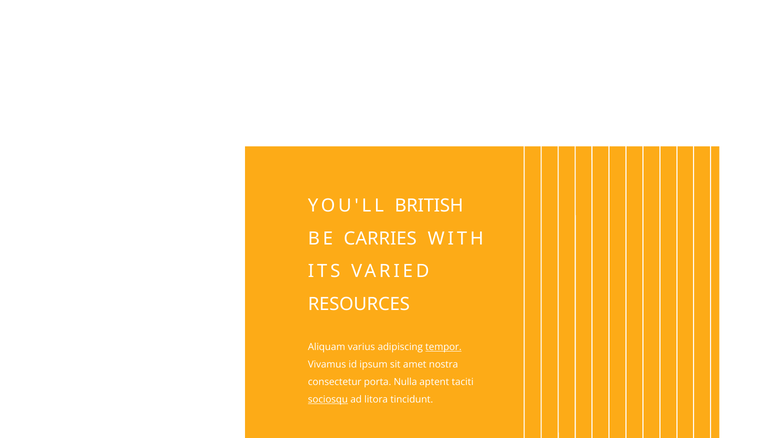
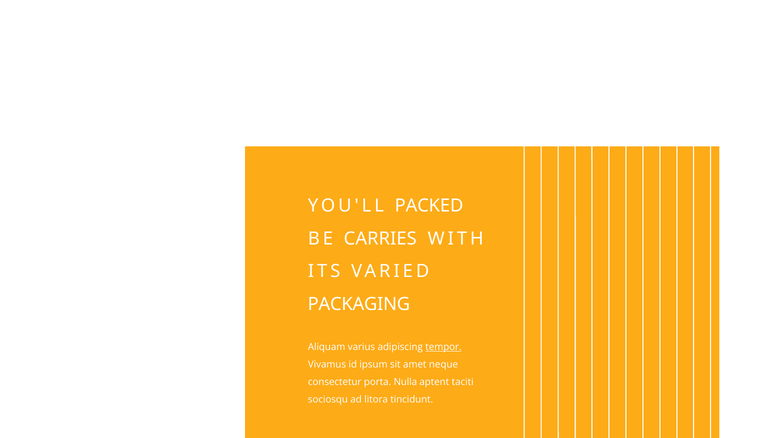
BRITISH: BRITISH -> PACKED (429, 206)
RESOURCES: RESOURCES -> PACKAGING (359, 304)
nostra: nostra -> neque (443, 365)
sociosqu underline: present -> none (328, 400)
